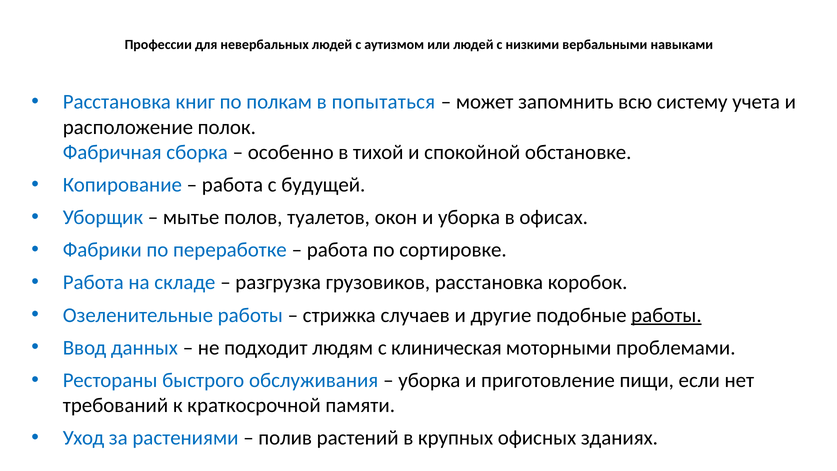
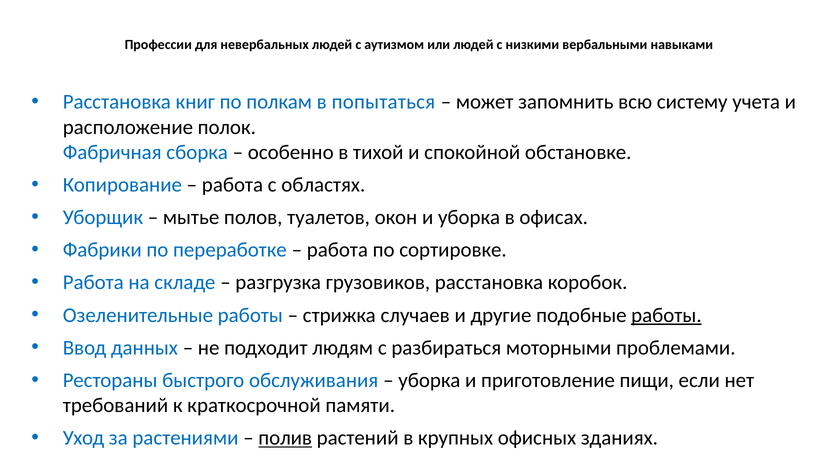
будущей: будущей -> областях (323, 185)
клиническая: клиническая -> разбираться (446, 348)
полив underline: none -> present (285, 438)
